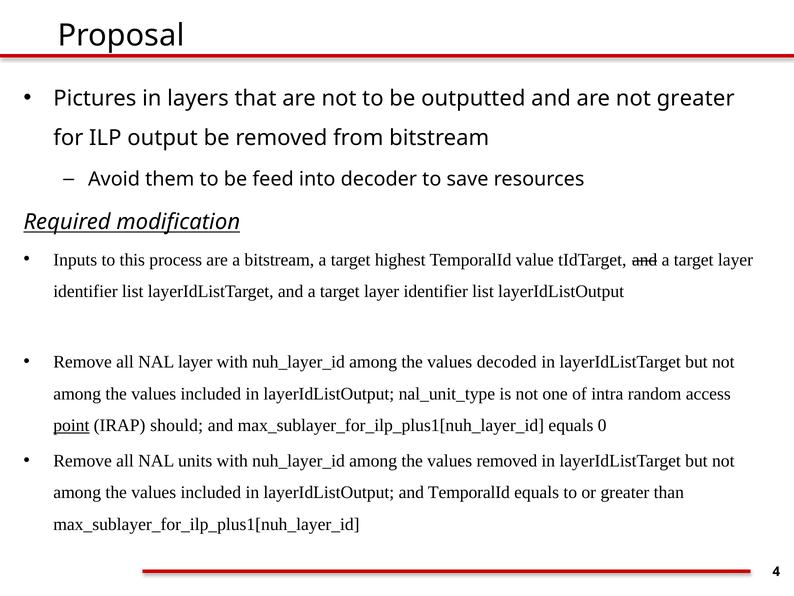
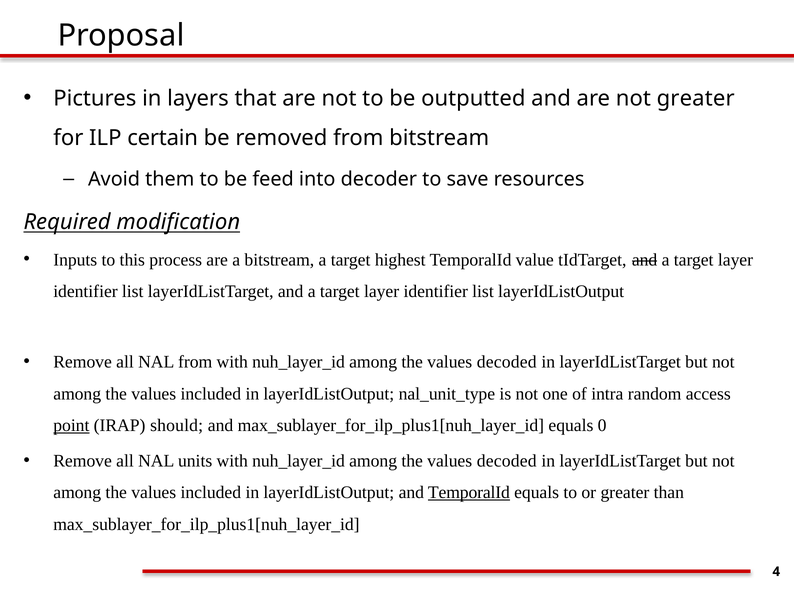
output: output -> certain (163, 138)
NAL layer: layer -> from (195, 362)
removed: removed -> decoded (507, 460)
TemporalId underline: none -> present (469, 492)
